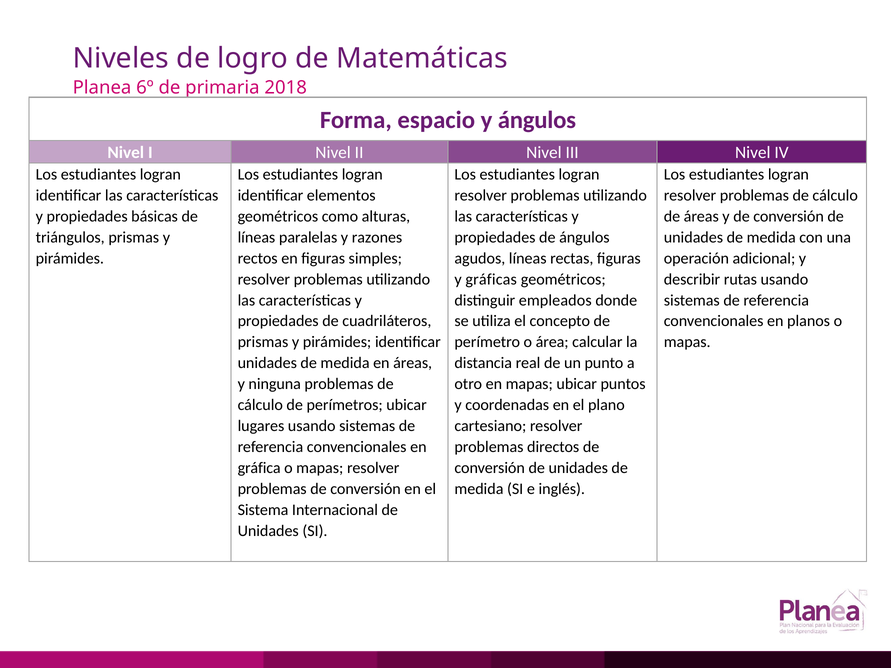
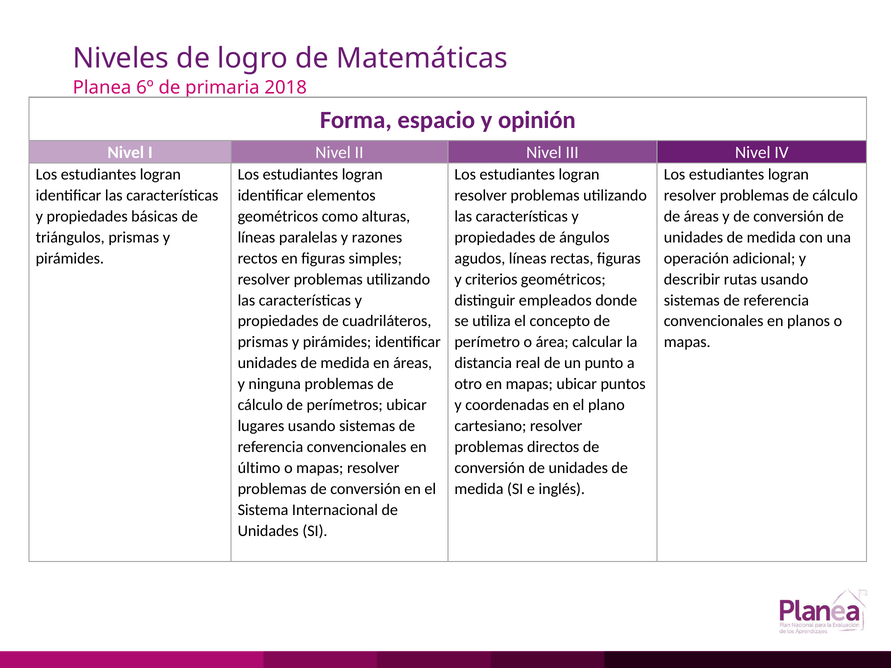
y ángulos: ángulos -> opinión (537, 120)
gráficas: gráficas -> criterios (491, 279)
gráfica: gráfica -> último (259, 468)
